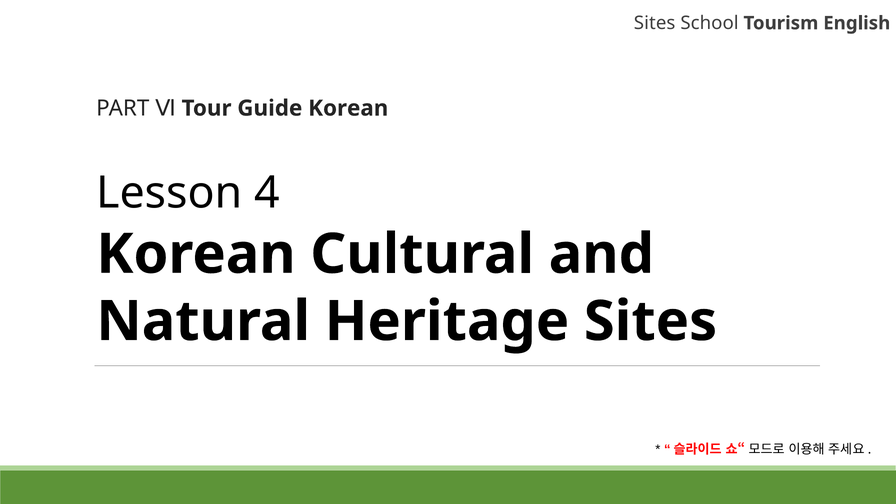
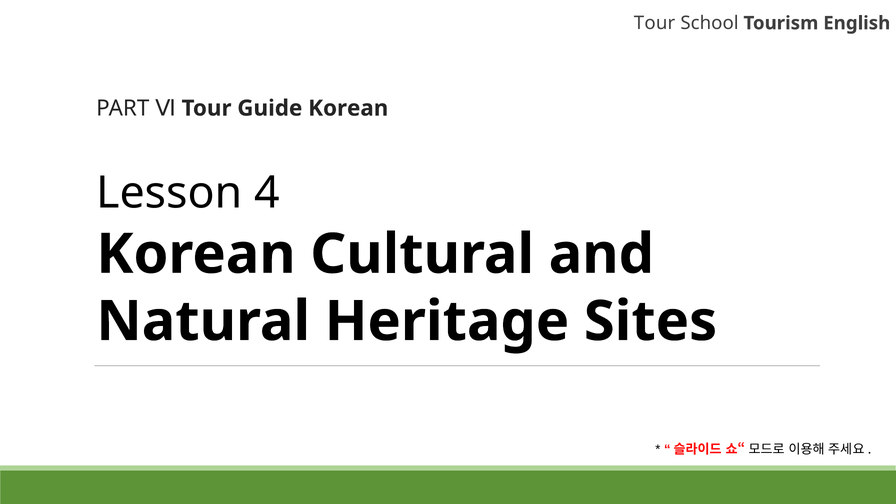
Sites: Sites -> Tour (655, 23)
